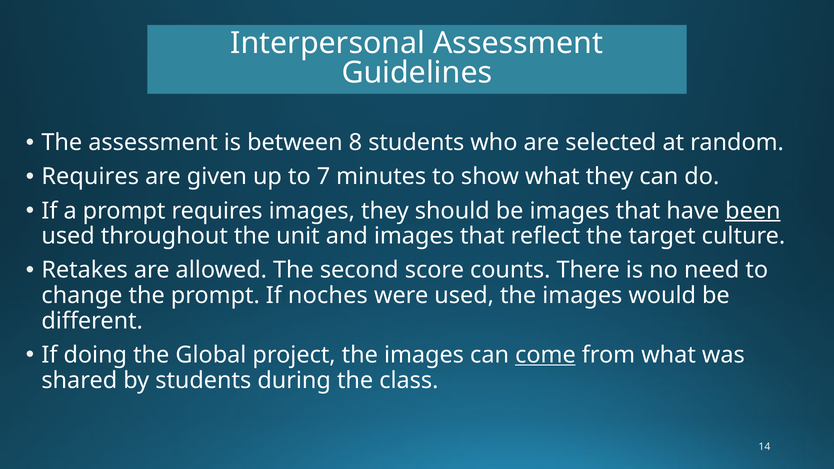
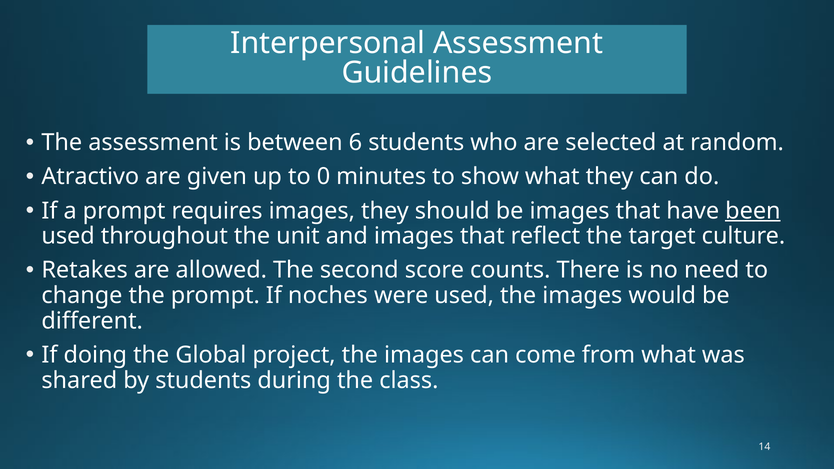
8: 8 -> 6 (355, 143)
Requires: Requires -> Atractivo (90, 177)
7: 7 -> 0 (323, 177)
come underline: present -> none (545, 355)
